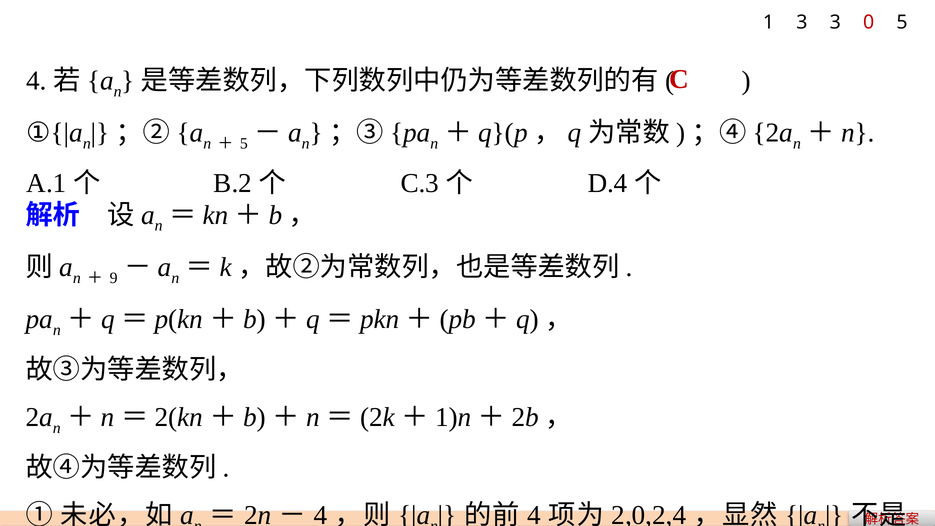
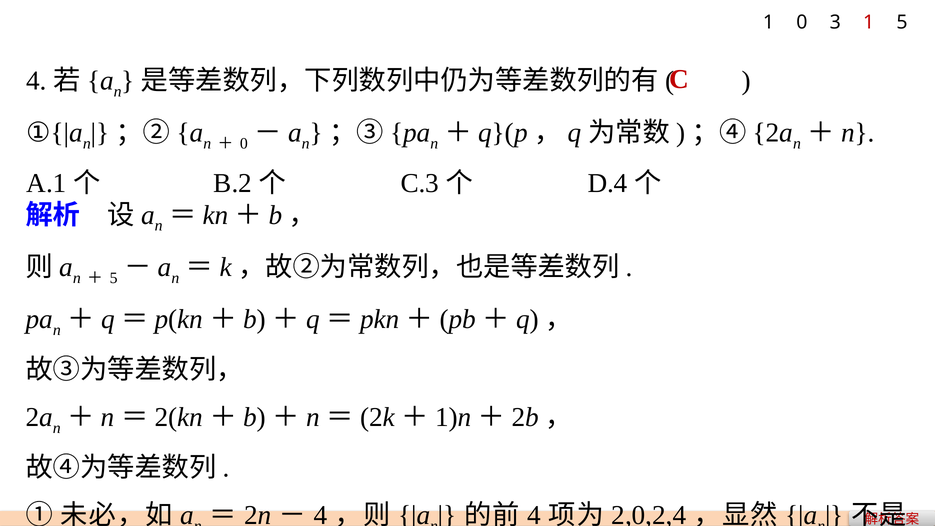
1 3: 3 -> 0 (802, 22)
3 0: 0 -> 1 (869, 22)
5: 5 -> 0 (244, 143)
9: 9 -> 5 (114, 278)
